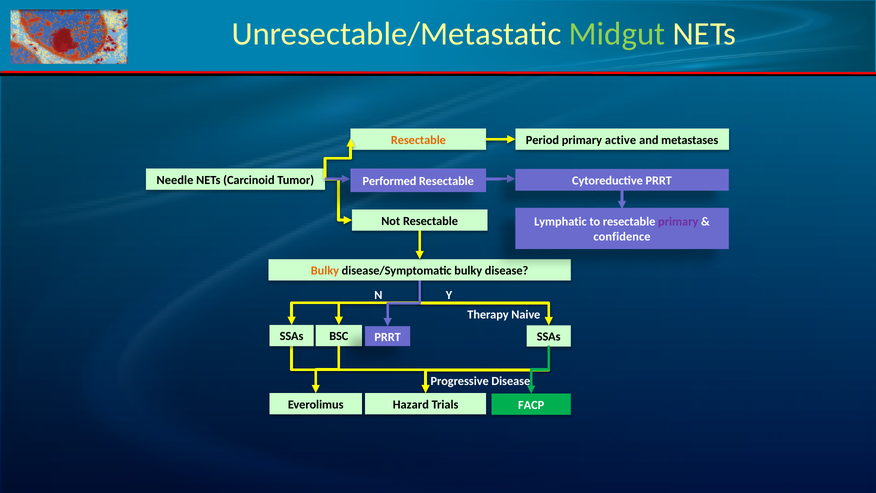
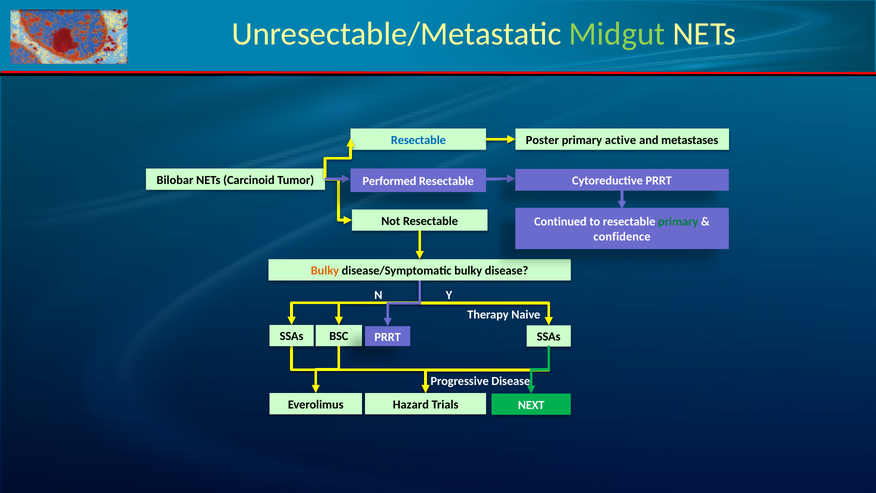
Resectable colour: orange -> blue (418, 140)
Period: Period -> Poster (542, 140)
Needle: Needle -> Bilobar (175, 180)
Lymphatic: Lymphatic -> Continued (560, 222)
primary colour: purple -> green (678, 222)
FACP: FACP -> NEXT (531, 405)
